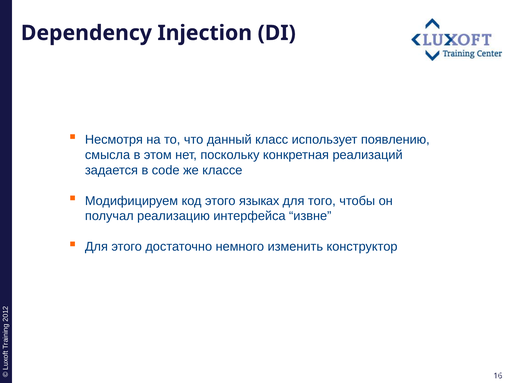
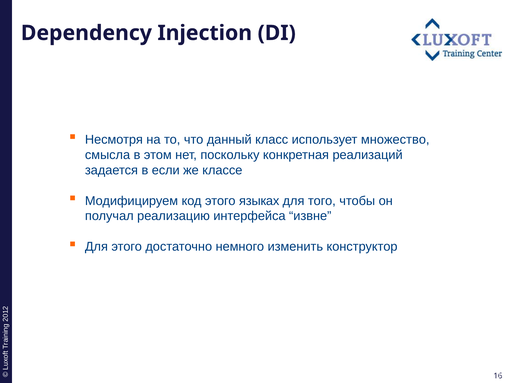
появлению: появлению -> множество (395, 139)
code: code -> если (166, 170)
